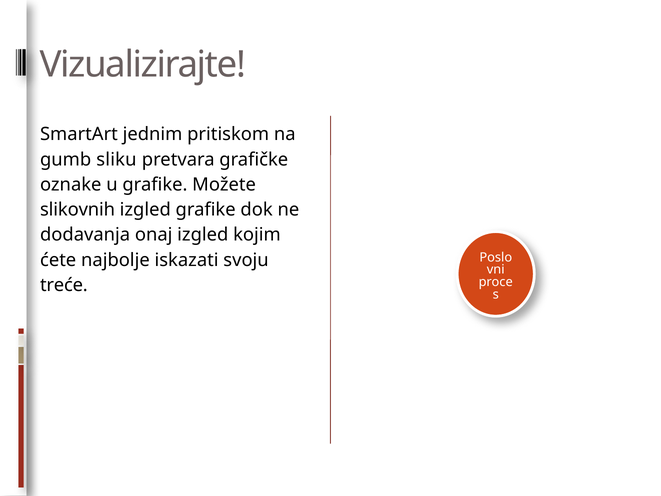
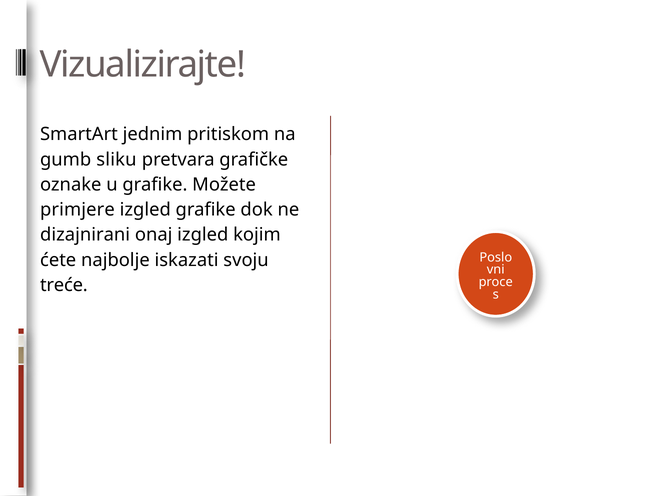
slikovnih: slikovnih -> primjere (77, 210)
dodavanja: dodavanja -> dizajnirani (85, 235)
